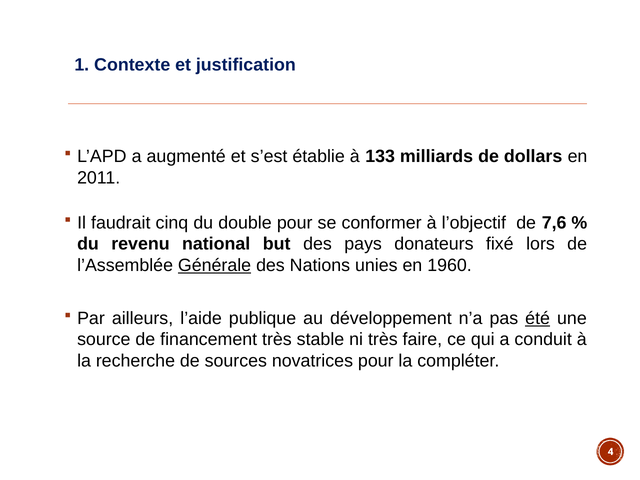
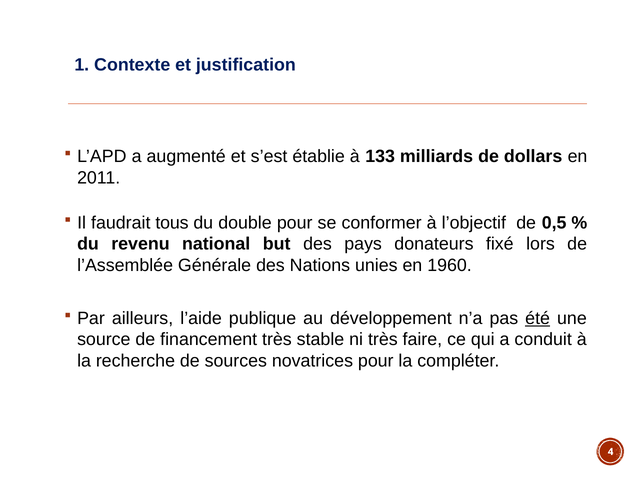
cinq: cinq -> tous (172, 223)
7,6: 7,6 -> 0,5 (554, 223)
Générale underline: present -> none (215, 265)
